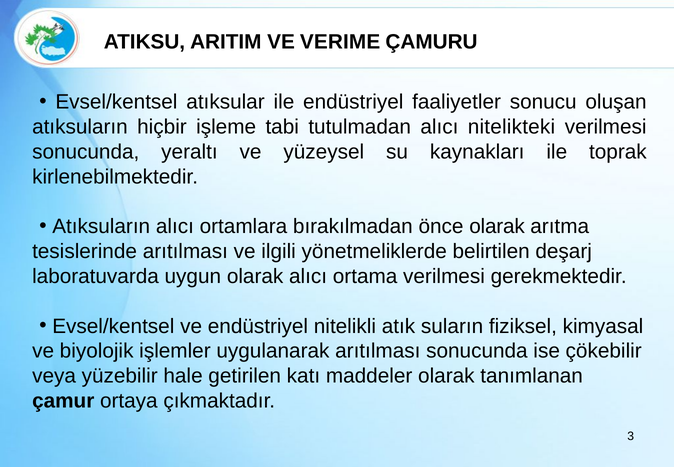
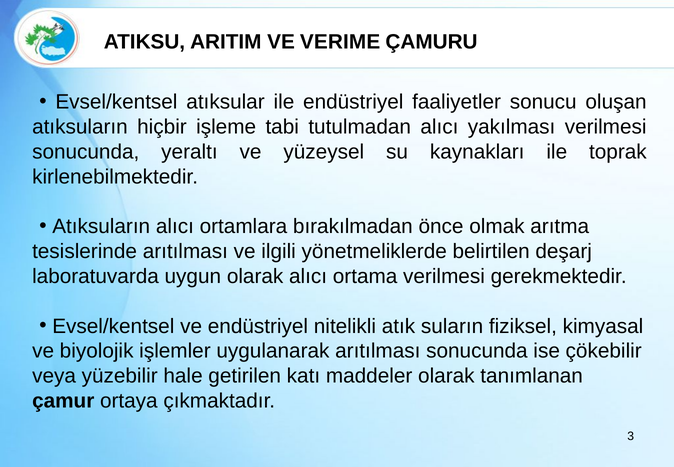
nitelikteki: nitelikteki -> yakılması (512, 127)
önce olarak: olarak -> olmak (497, 226)
